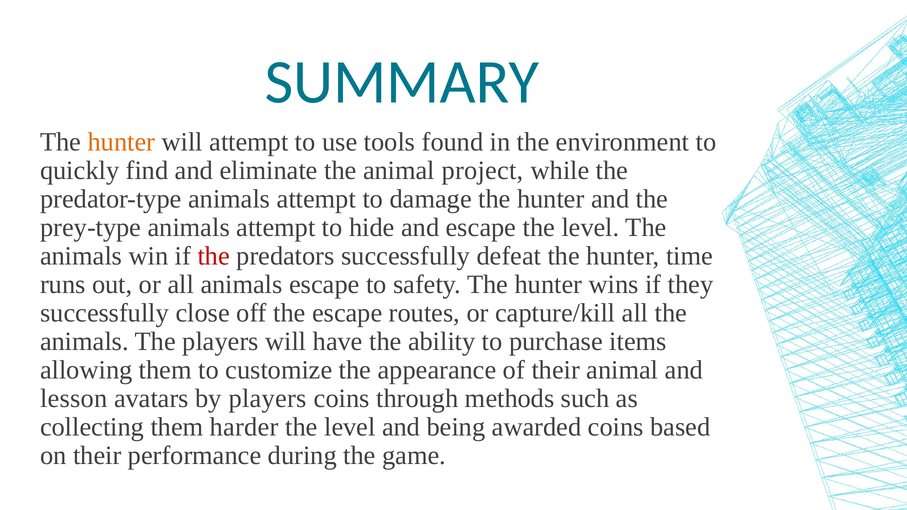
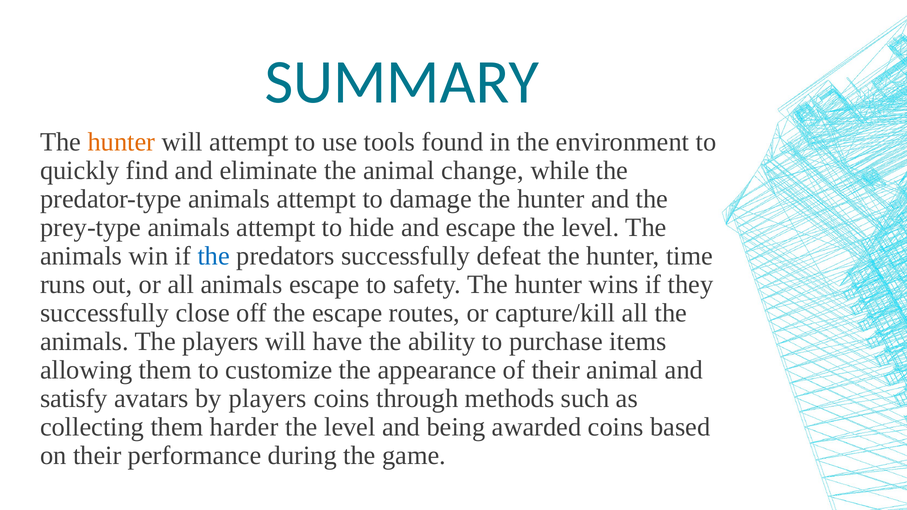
project: project -> change (483, 170)
the colour: red -> blue (214, 256)
lesson: lesson -> satisfy (74, 399)
